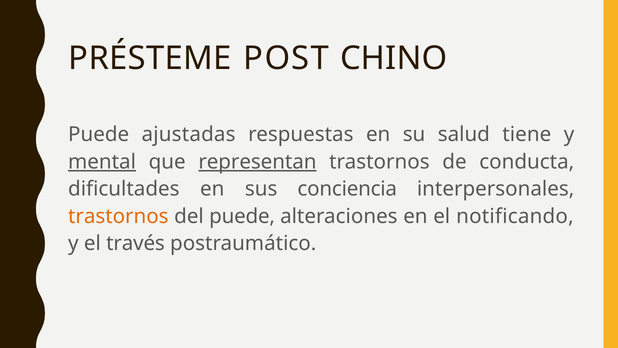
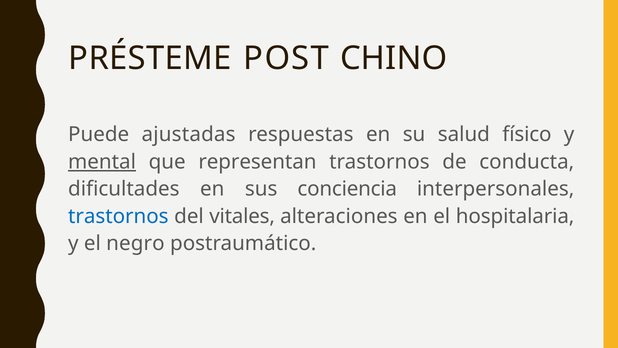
tiene: tiene -> físico (527, 134)
representan underline: present -> none (257, 162)
trastornos colour: orange -> blue (118, 216)
del puede: puede -> vitales (242, 216)
notificando: notificando -> hospitalaria (515, 216)
través: través -> negro (135, 243)
